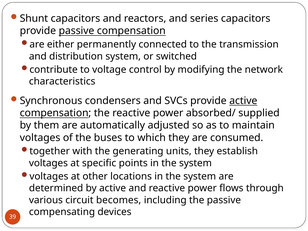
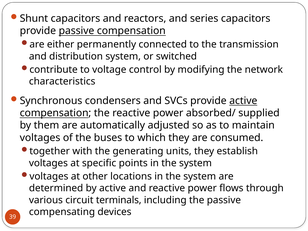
becomes: becomes -> terminals (119, 200)
